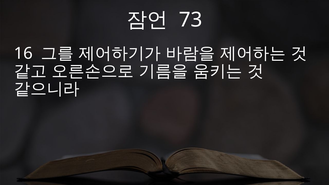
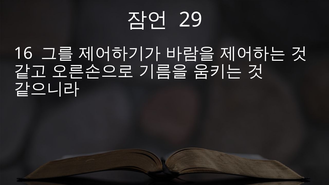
73: 73 -> 29 (191, 20)
